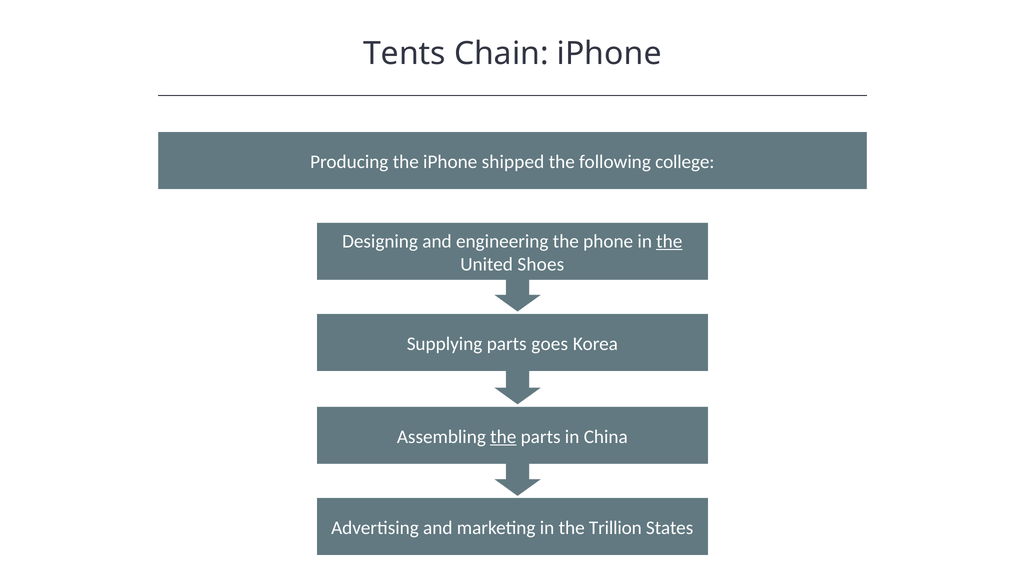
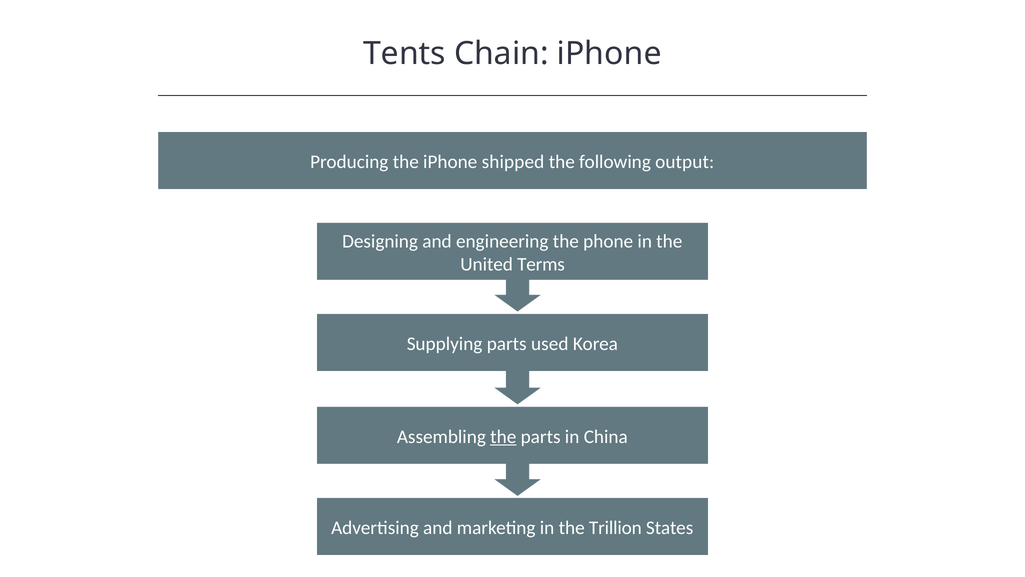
college: college -> output (685, 162)
the underline: present -> none (669, 241)
Shoes: Shoes -> Terms (541, 264)
goes: goes -> used (550, 344)
